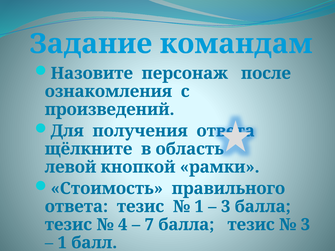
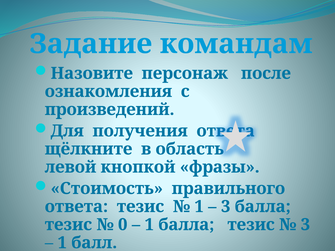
рамки: рамки -> фразы (220, 167)
4: 4 -> 0 (123, 225)
7: 7 -> 1 (149, 225)
